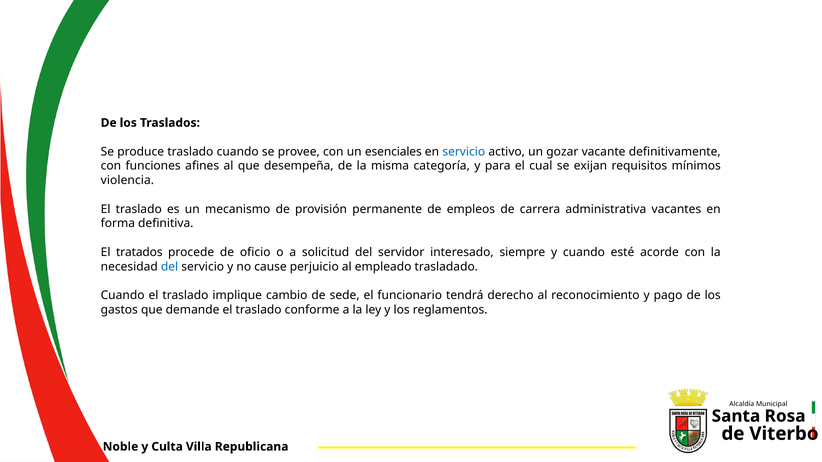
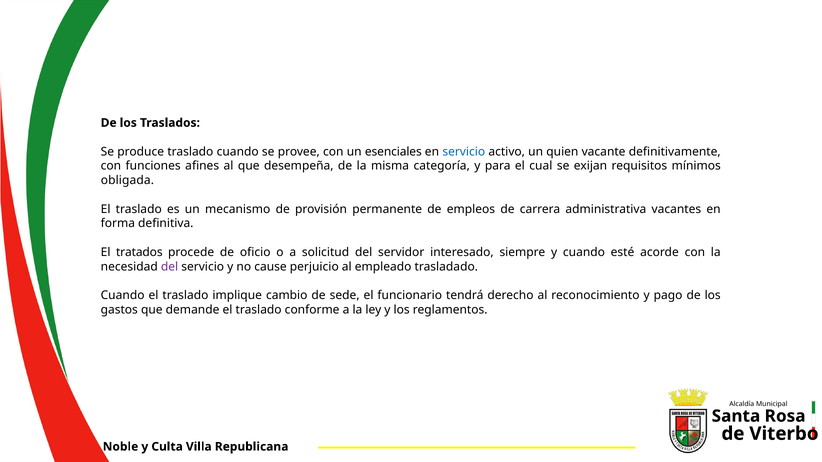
gozar: gozar -> quien (562, 152)
violencia: violencia -> obligada (127, 180)
del colour: blue -> purple (170, 267)
